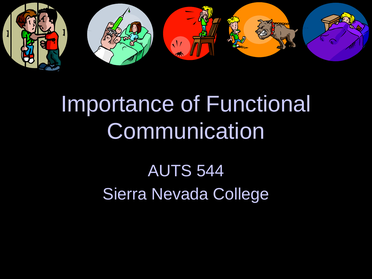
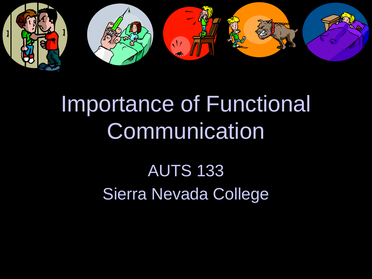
544: 544 -> 133 (210, 171)
